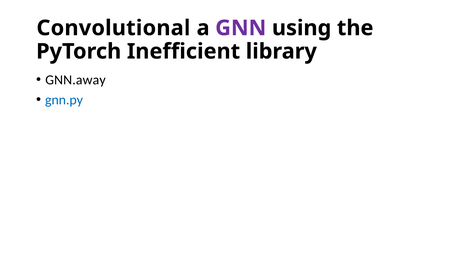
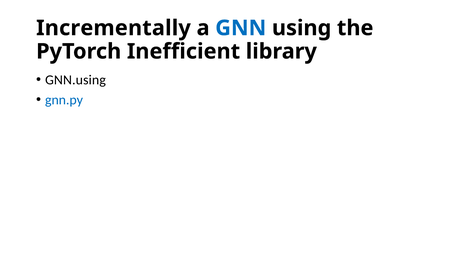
Convolutional: Convolutional -> Incrementally (113, 28)
GNN colour: purple -> blue (241, 28)
GNN.away: GNN.away -> GNN.using (75, 80)
